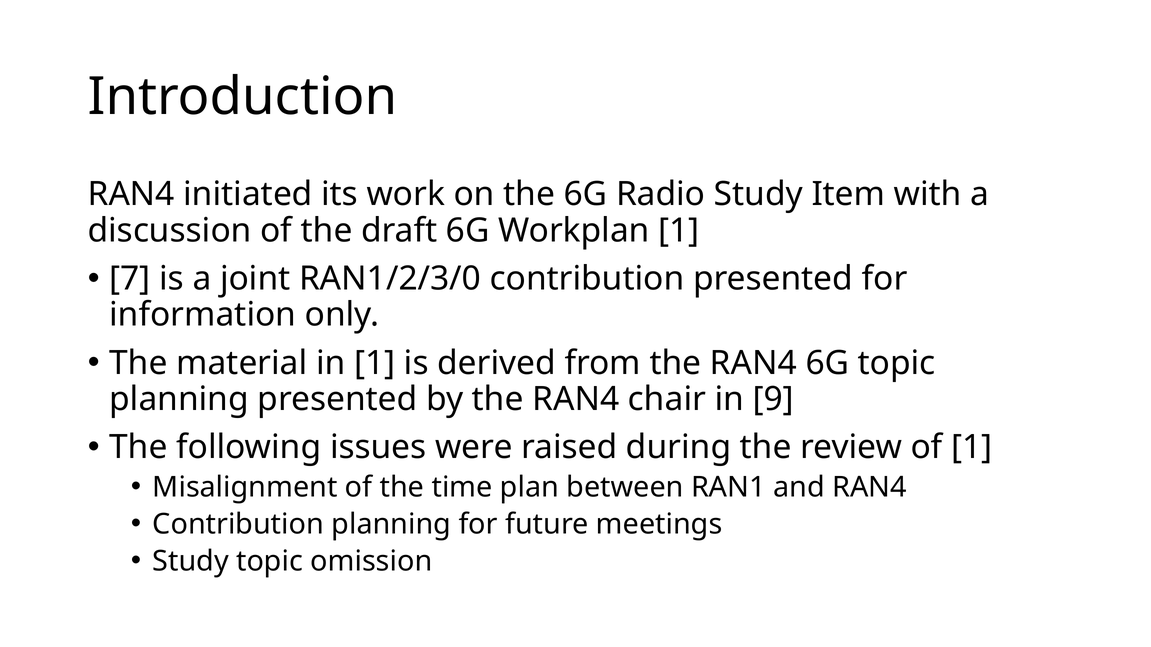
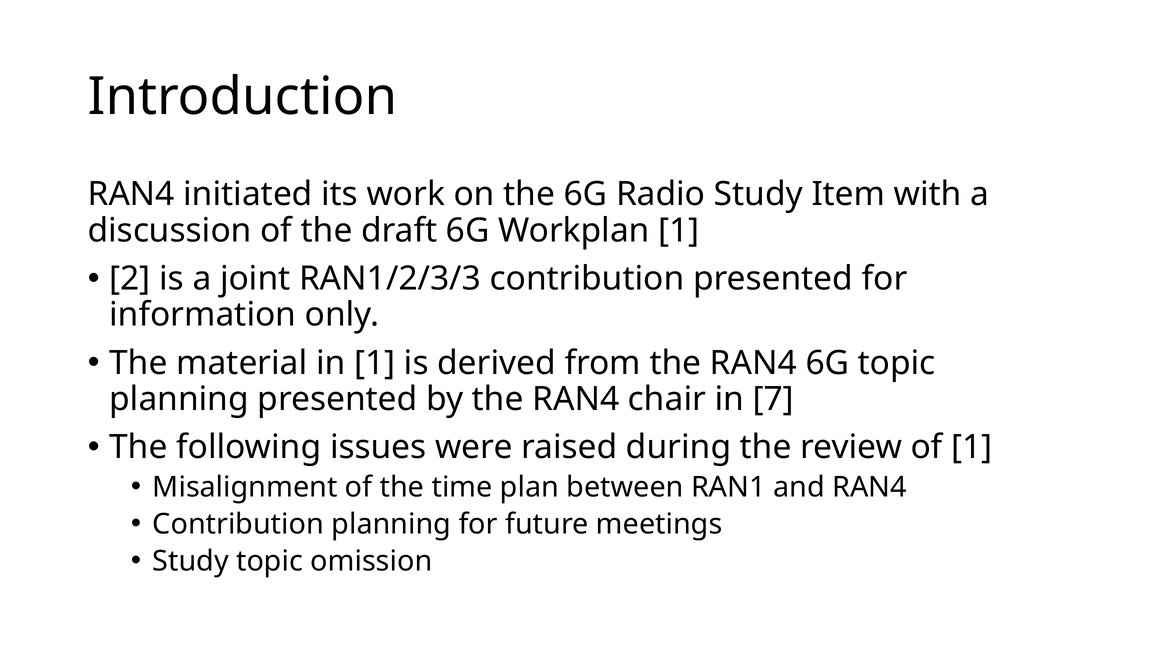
7: 7 -> 2 (130, 279)
RAN1/2/3/0: RAN1/2/3/0 -> RAN1/2/3/3 (390, 279)
9: 9 -> 7 (773, 400)
